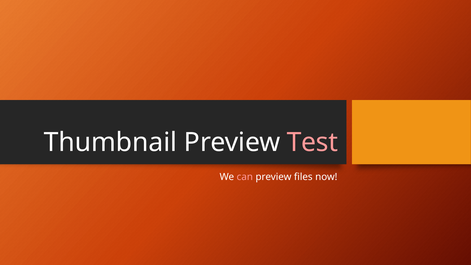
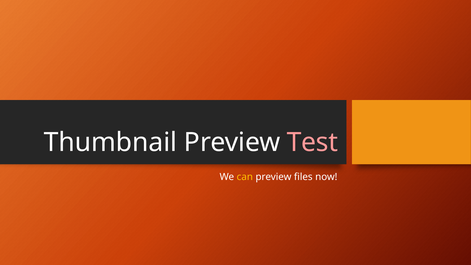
can colour: pink -> yellow (245, 177)
